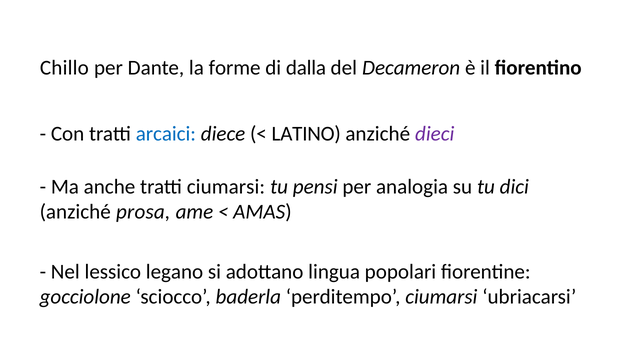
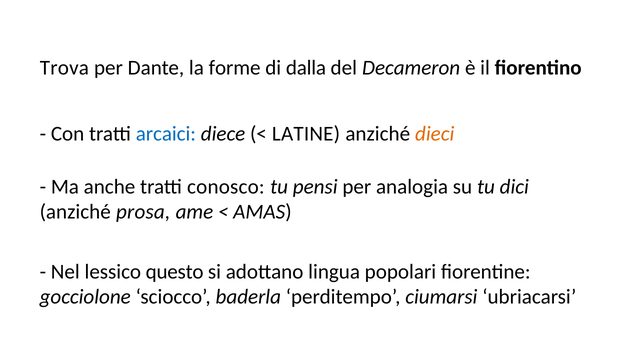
Chillo: Chillo -> Trova (64, 67)
LATINO: LATINO -> LATINE (306, 133)
dieci colour: purple -> orange (435, 133)
tratti ciumarsi: ciumarsi -> conosco (226, 186)
legano: legano -> questo (175, 271)
